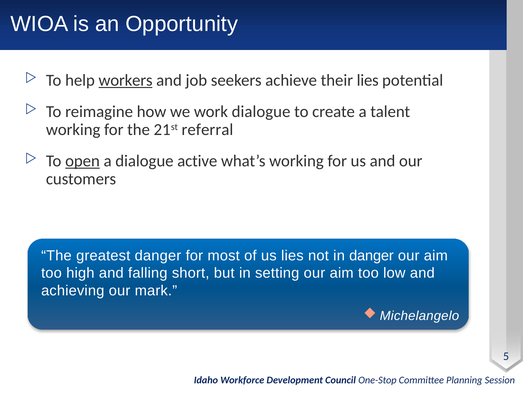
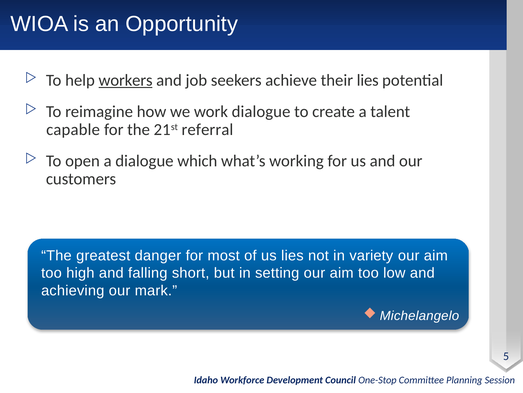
working: working -> capable (73, 129)
open underline: present -> none (82, 161)
active: active -> which (197, 161)
in danger: danger -> variety (371, 255)
